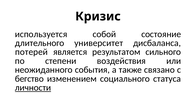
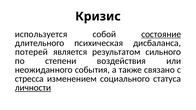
состояние underline: none -> present (161, 34)
университет: университет -> психическая (99, 43)
бегство: бегство -> стресса (29, 79)
